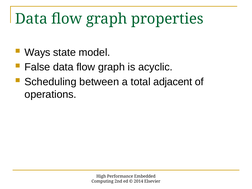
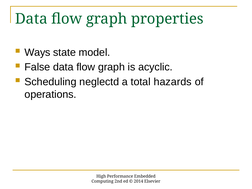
between: between -> neglectd (99, 82)
adjacent: adjacent -> hazards (173, 82)
